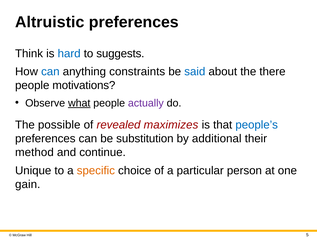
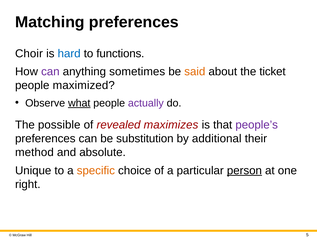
Altruistic: Altruistic -> Matching (50, 22)
Think: Think -> Choir (29, 54)
suggests: suggests -> functions (120, 54)
can colour: blue -> purple (50, 72)
constraints: constraints -> sometimes (137, 72)
said colour: blue -> orange (195, 72)
there: there -> ticket (273, 72)
motivations: motivations -> maximized (84, 85)
people’s colour: blue -> purple (257, 125)
continue: continue -> absolute (103, 152)
person underline: none -> present (244, 170)
gain: gain -> right (28, 184)
